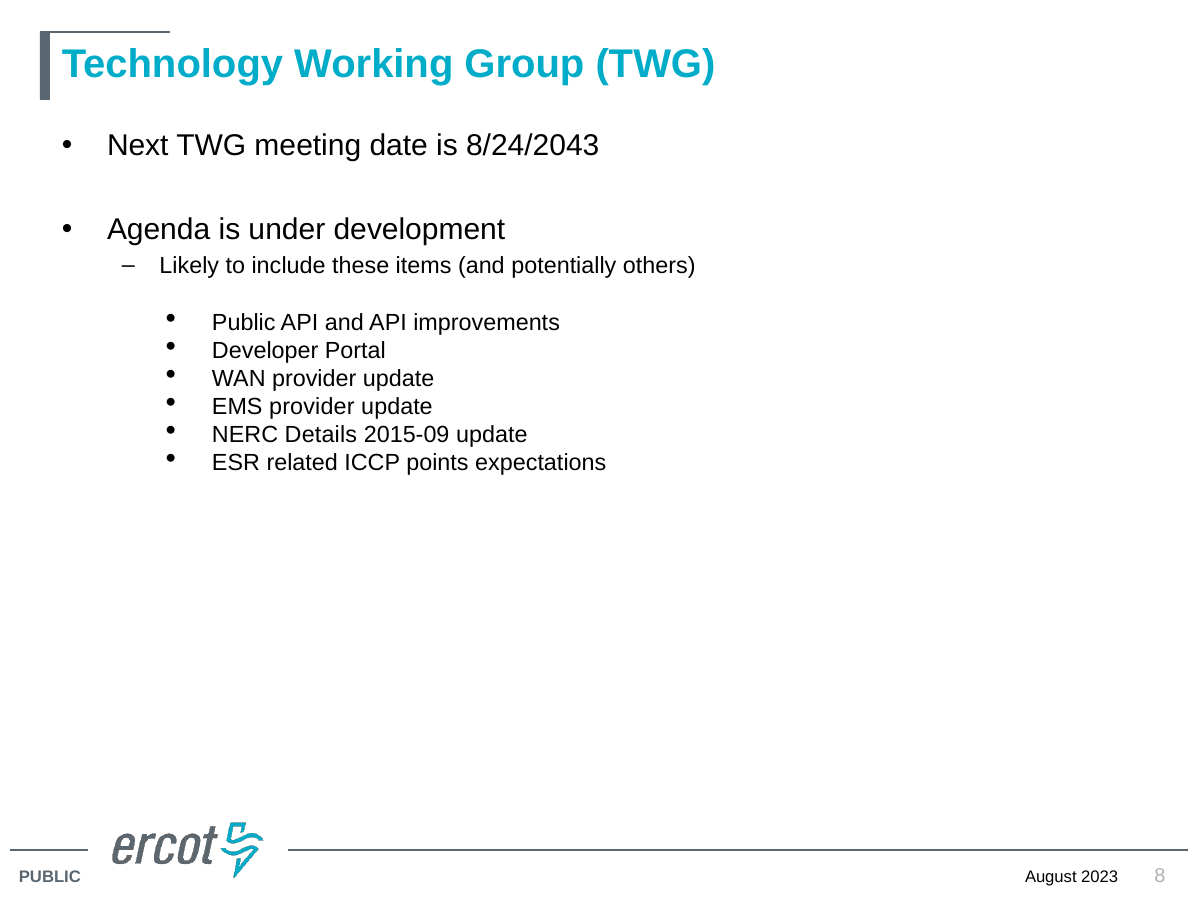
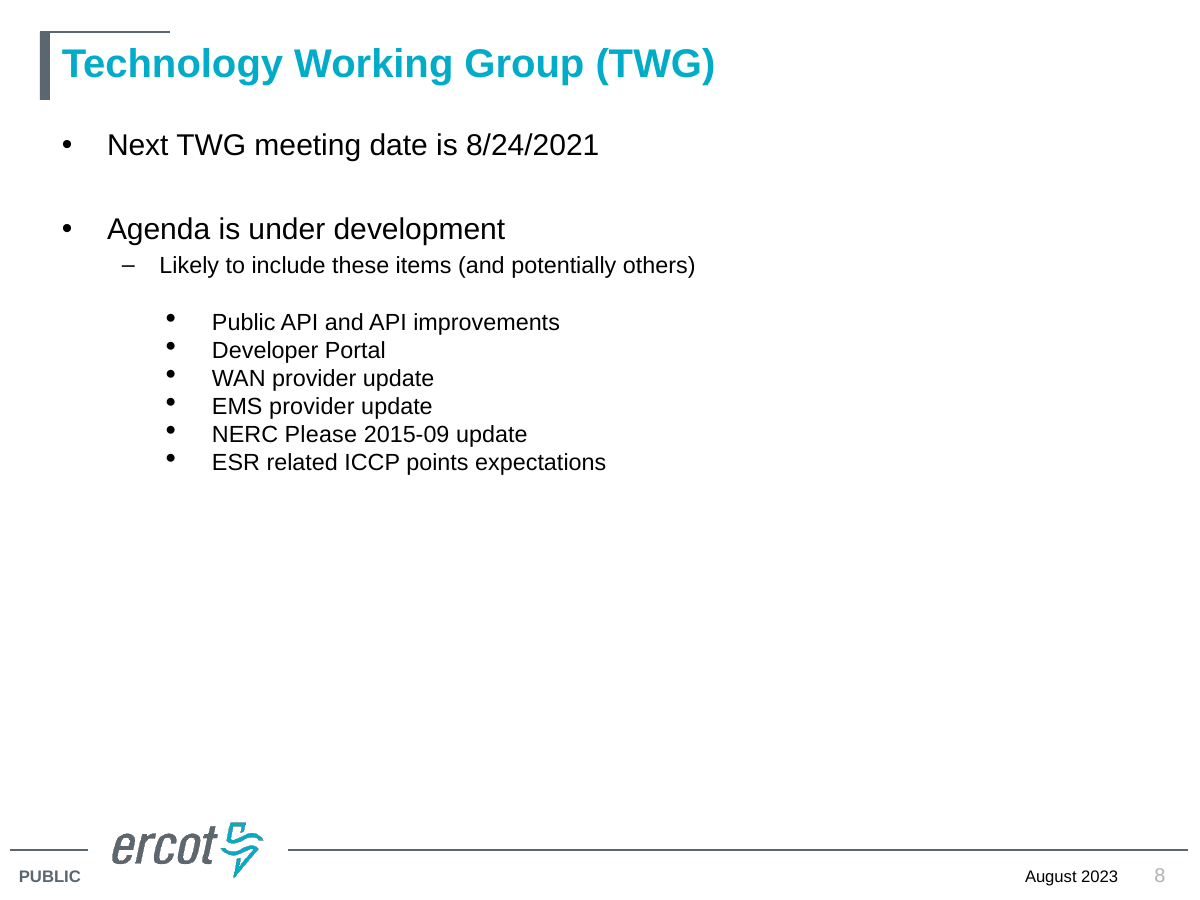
8/24/2043: 8/24/2043 -> 8/24/2021 (533, 146)
Details: Details -> Please (321, 434)
